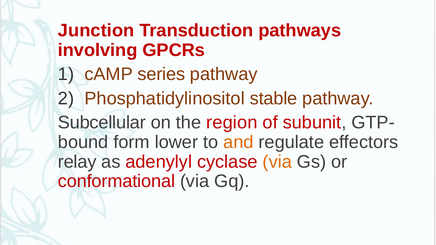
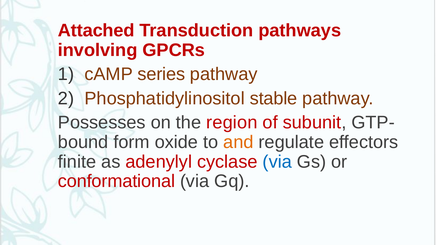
Junction: Junction -> Attached (96, 31)
Subcellular: Subcellular -> Possesses (102, 123)
lower: lower -> oxide (176, 142)
relay: relay -> finite (77, 162)
via colour: orange -> blue (277, 162)
